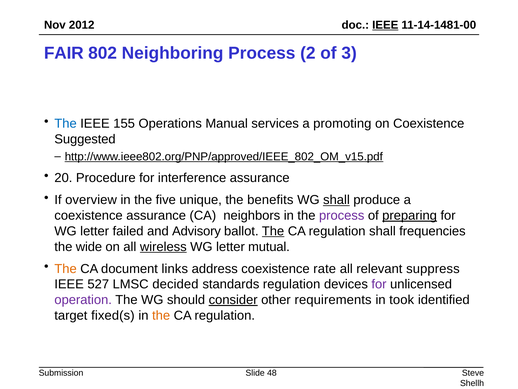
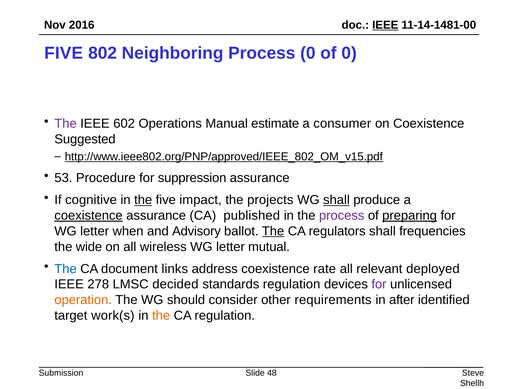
2012: 2012 -> 2016 (82, 25)
FAIR: FAIR -> FIVE (64, 53)
Process 2: 2 -> 0 (308, 53)
of 3: 3 -> 0 (349, 53)
The colour: blue -> purple (66, 124)
155: 155 -> 602 (124, 124)
services: services -> estimate (275, 124)
promoting: promoting -> consumer (342, 124)
20: 20 -> 53 (63, 178)
interference: interference -> suppression (192, 178)
overview: overview -> cognitive (91, 200)
the underline: none -> present (143, 200)
unique: unique -> impact (201, 200)
benefits: benefits -> projects (270, 200)
coexistence underline: none -> present (89, 215)
neighbors: neighbors -> published (252, 215)
failed: failed -> when (128, 231)
regulation: regulation -> regulators (337, 231)
wireless underline: present -> none (163, 246)
The colour: orange -> blue (66, 268)
suppress: suppress -> deployed (433, 268)
527: 527 -> 278 (98, 284)
operation colour: purple -> orange (83, 300)
consider underline: present -> none (233, 300)
took: took -> after (402, 300)
fixed(s: fixed(s -> work(s (113, 315)
